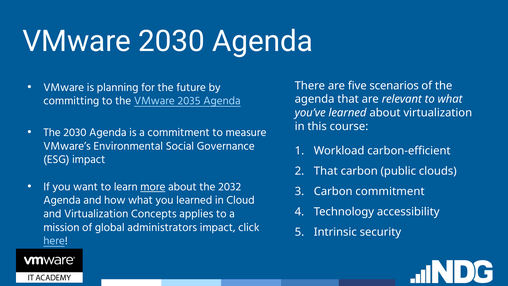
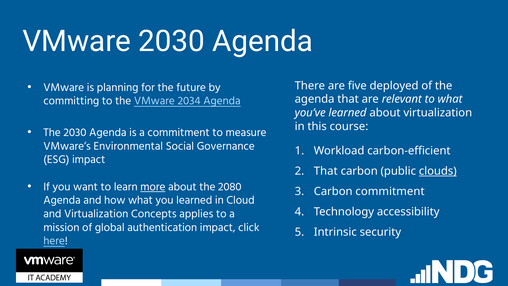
scenarios: scenarios -> deployed (394, 86)
2035: 2035 -> 2034 (189, 101)
clouds underline: none -> present (438, 171)
2032: 2032 -> 2080 (230, 186)
administrators: administrators -> authentication (162, 227)
